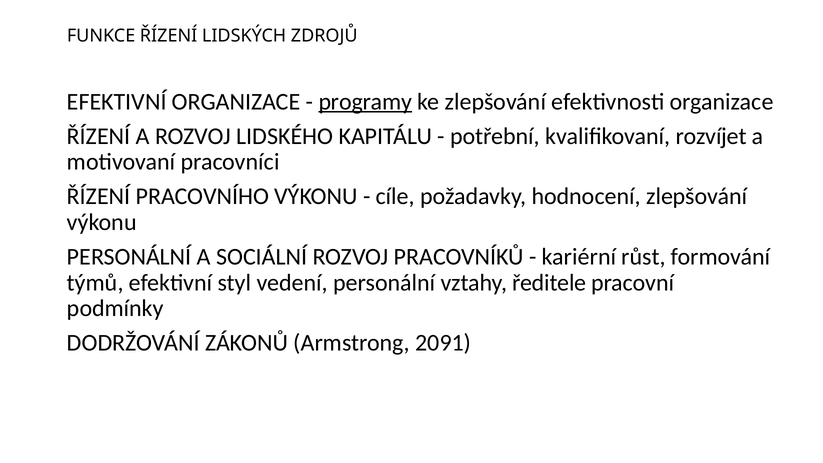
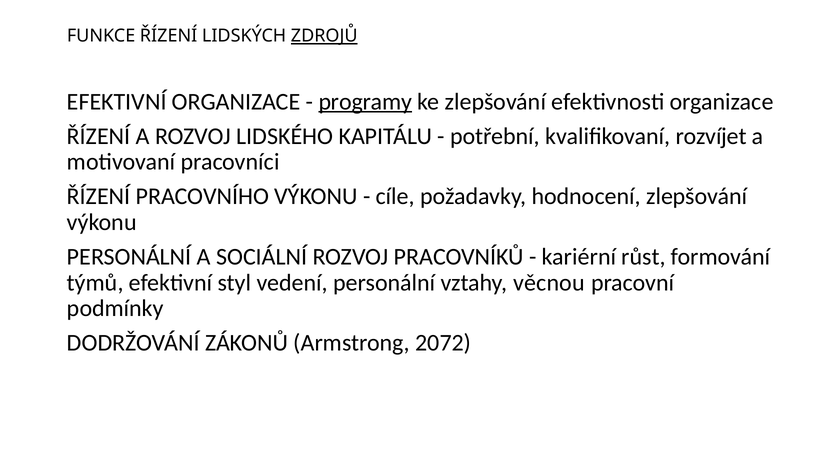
ZDROJŮ underline: none -> present (324, 36)
ředitele: ředitele -> věcnou (549, 283)
2091: 2091 -> 2072 (443, 343)
